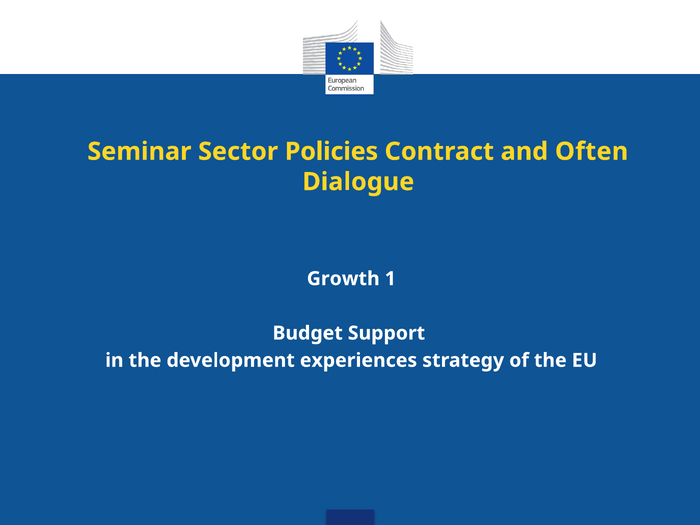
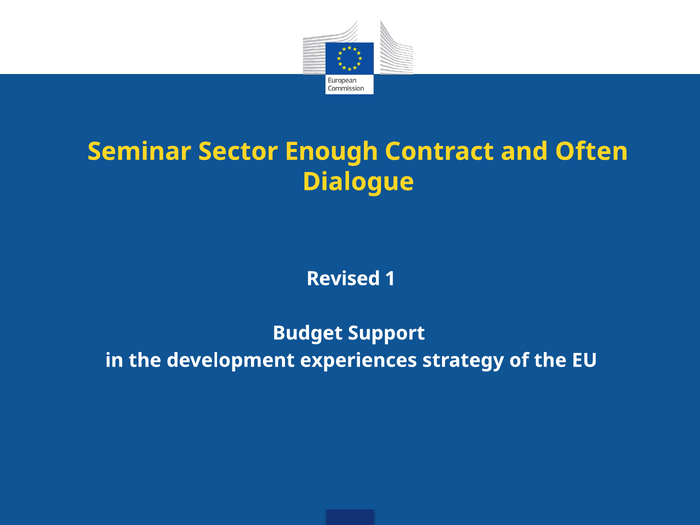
Policies: Policies -> Enough (331, 152)
Growth: Growth -> Revised (343, 279)
